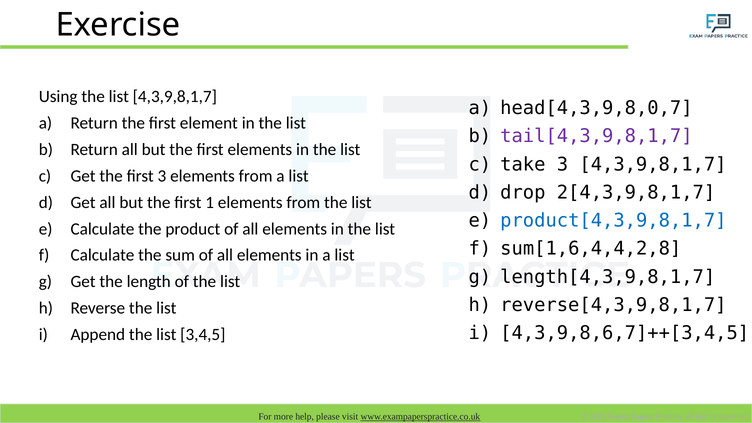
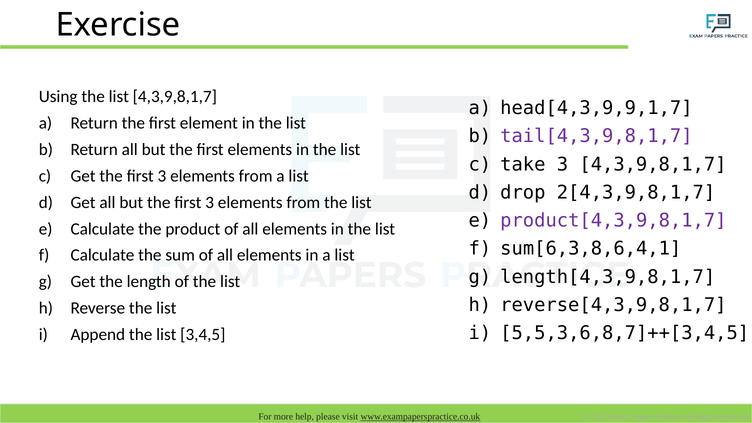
head[4,3,9,8,0,7: head[4,3,9,8,0,7 -> head[4,3,9,9,1,7 (596, 108)
but the first 1: 1 -> 3 (210, 202)
product[4,3,9,8,1,7 colour: blue -> purple (613, 221)
sum[1,6,4,4,2,8: sum[1,6,4,4,2,8 -> sum[6,3,8,6,4,1 (591, 249)
4,3,9,8,6,7]++[3,4,5: 4,3,9,8,6,7]++[3,4,5 -> 5,5,3,6,8,7]++[3,4,5 (625, 333)
